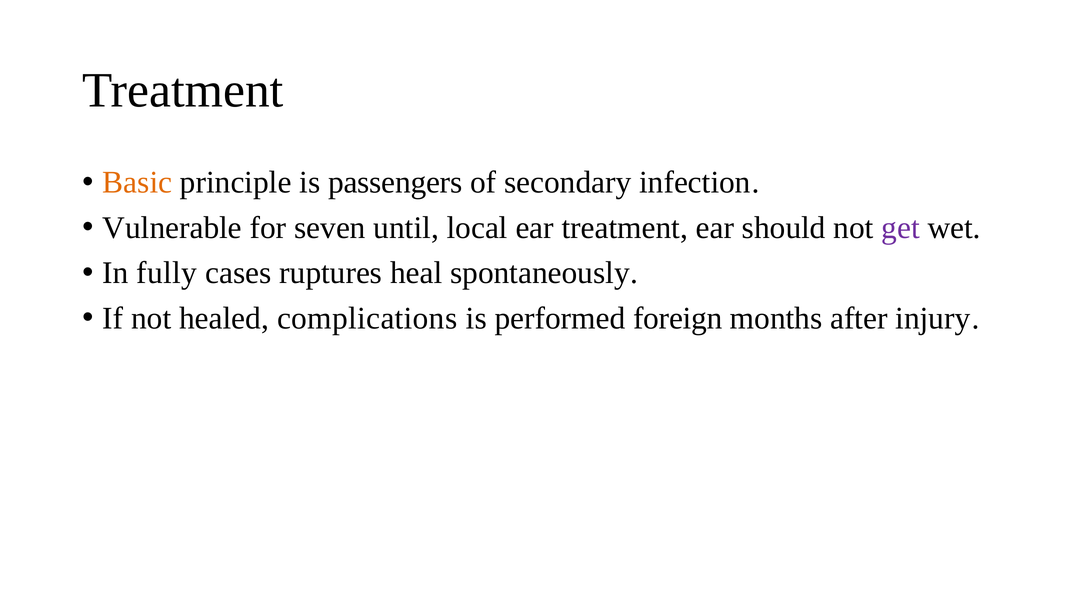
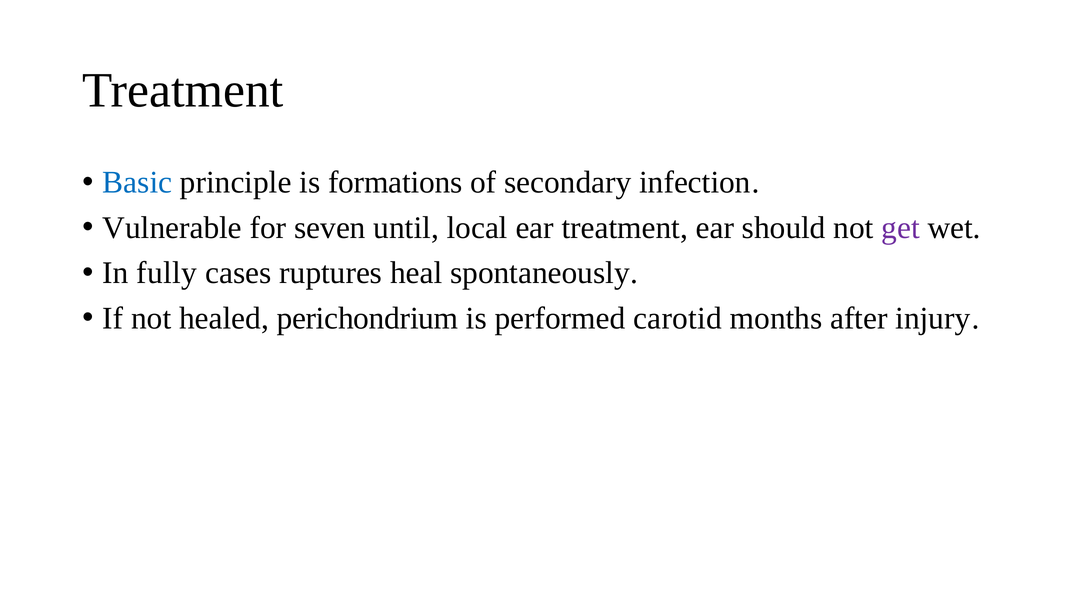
Basic colour: orange -> blue (137, 182)
passengers: passengers -> formations (395, 182)
complications: complications -> perichondrium (368, 318)
foreign: foreign -> carotid (677, 318)
